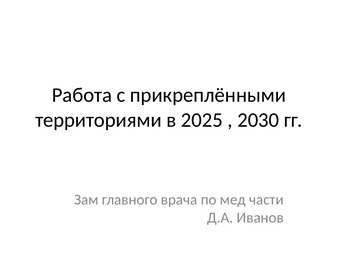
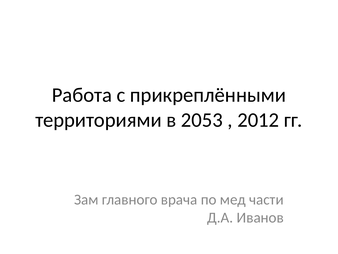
2025: 2025 -> 2053 (202, 120)
2030: 2030 -> 2012 (258, 120)
